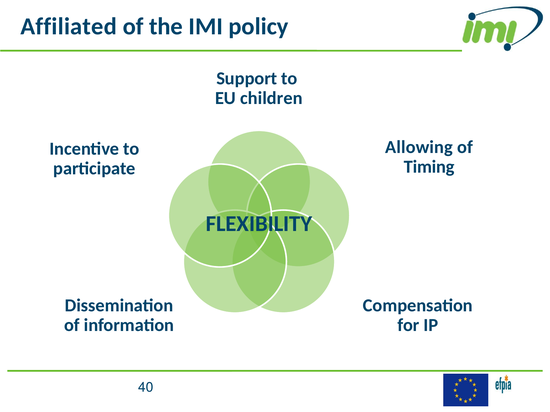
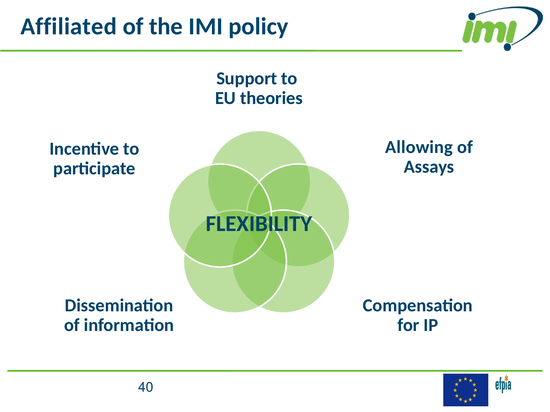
children: children -> theories (271, 98)
Timing: Timing -> Assays (429, 167)
